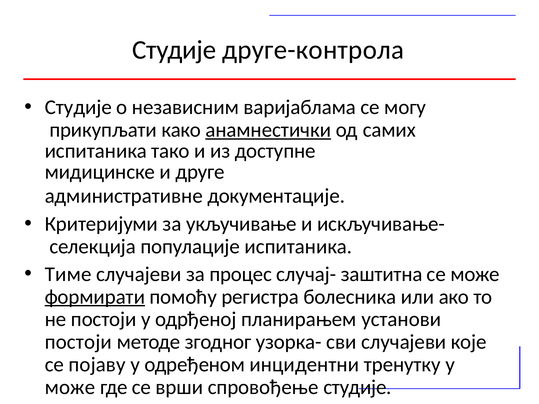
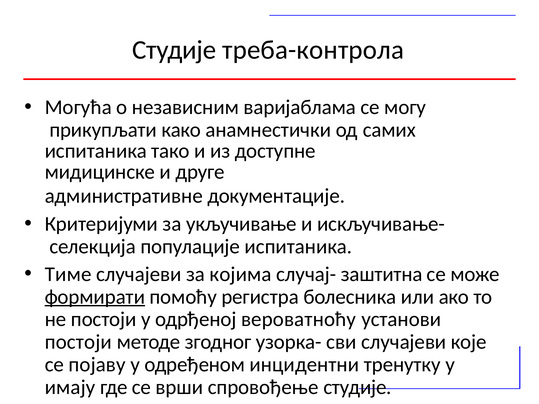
друге-контрола: друге-контрола -> треба-контрола (313, 50)
Студије: Студије -> Могућа (78, 107)
анамнестички underline: present -> none (268, 130)
процес: процес -> којима (241, 274)
планирањем: планирањем -> вероватноћу (299, 320)
може: може -> имају (70, 387)
